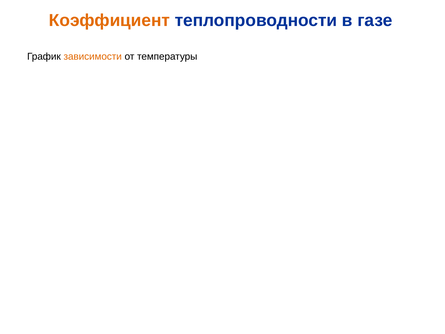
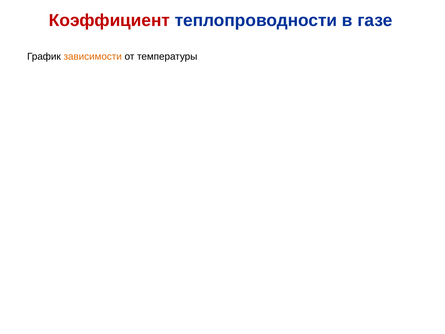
Коэффициент colour: orange -> red (109, 21)
